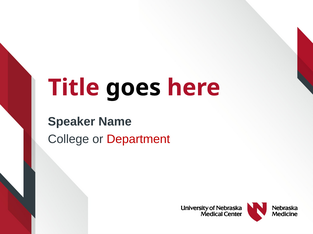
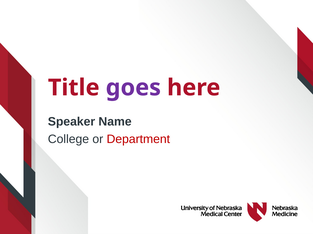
goes colour: black -> purple (133, 88)
